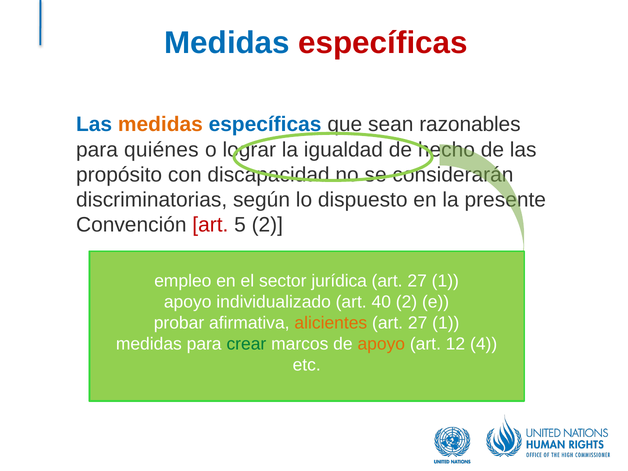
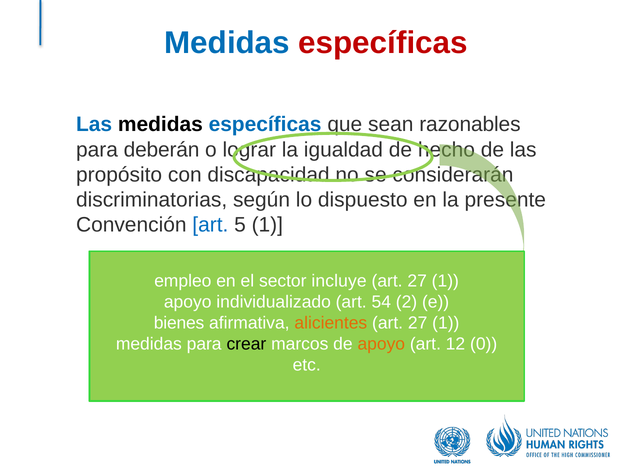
medidas colour: orange -> black (160, 124)
quiénes: quiénes -> deberán (162, 150)
art colour: red -> blue (210, 225)
5 2: 2 -> 1 (267, 225)
jurídica: jurídica -> incluye (339, 281)
40: 40 -> 54 (381, 302)
probar: probar -> bienes (179, 323)
crear colour: green -> black (246, 344)
4: 4 -> 0 (484, 344)
